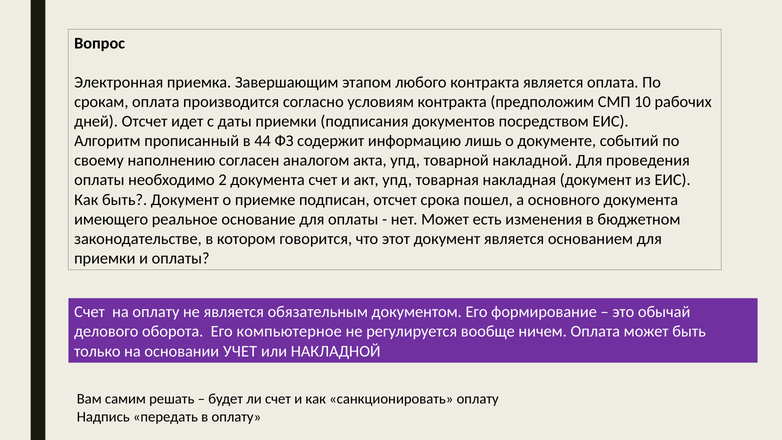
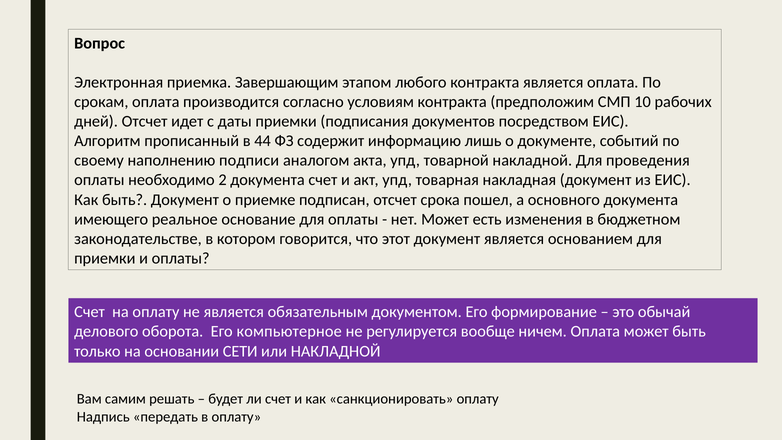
согласен: согласен -> подписи (249, 160)
УЧЕТ: УЧЕТ -> СЕТИ (240, 351)
